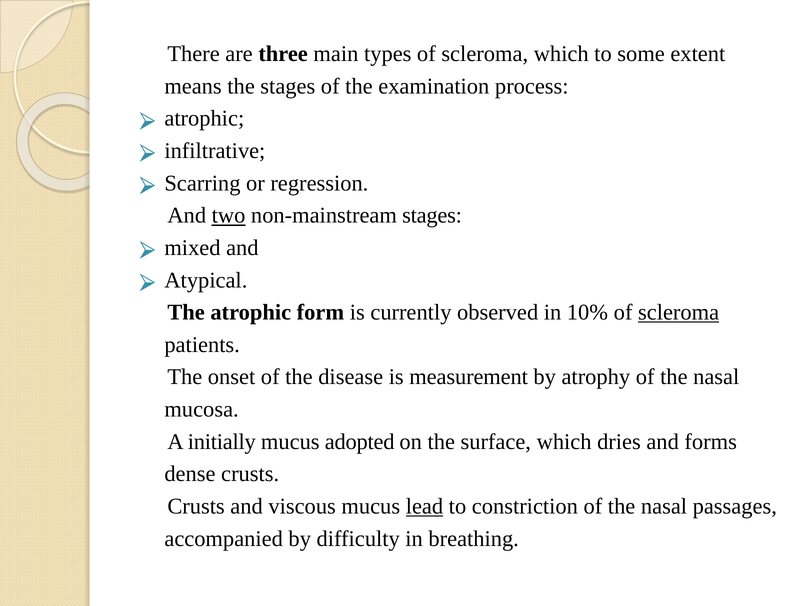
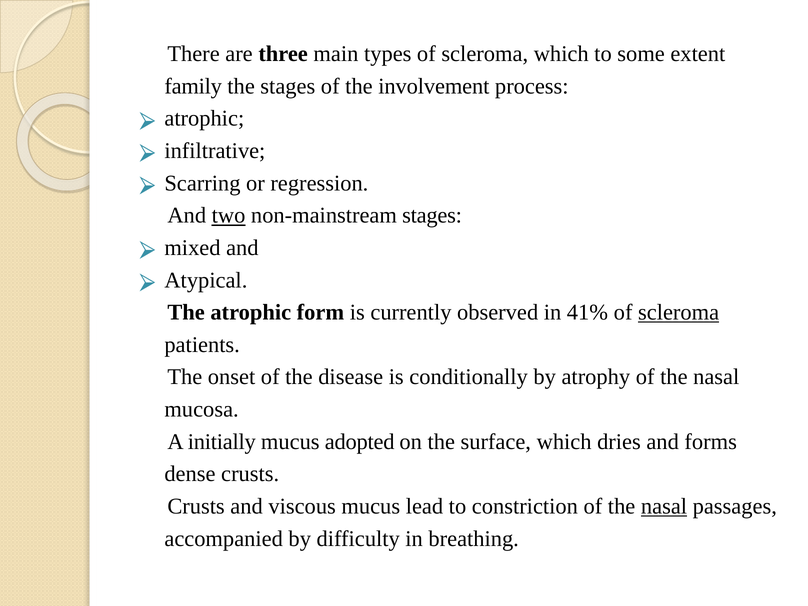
means: means -> family (193, 86)
examination: examination -> involvement (434, 86)
10%: 10% -> 41% (587, 312)
measurement: measurement -> conditionally (469, 377)
lead underline: present -> none (424, 506)
nasal underline: none -> present (664, 506)
